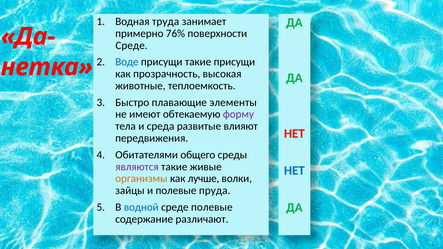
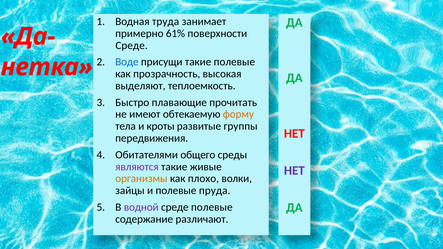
76%: 76% -> 61% (175, 33)
такие присущи: присущи -> полевые (234, 62)
животные: животные -> выделяют (140, 86)
элементы: элементы -> прочитать (233, 102)
форму colour: purple -> orange (238, 114)
среда: среда -> кроты (161, 126)
влияют: влияют -> группы (241, 126)
НЕТ colour: blue -> purple (294, 171)
лучше: лучше -> плохо (203, 179)
водной colour: blue -> purple (141, 207)
